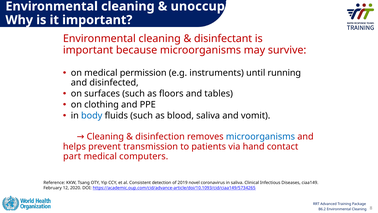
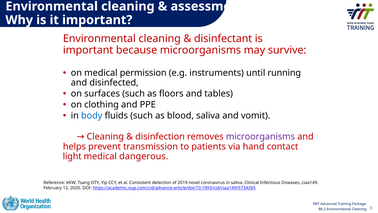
unoccupied: unoccupied -> assessment (209, 6)
microorganisms colour: blue -> purple (260, 137)
part: part -> light (72, 156)
computers: computers -> dangerous (144, 156)
